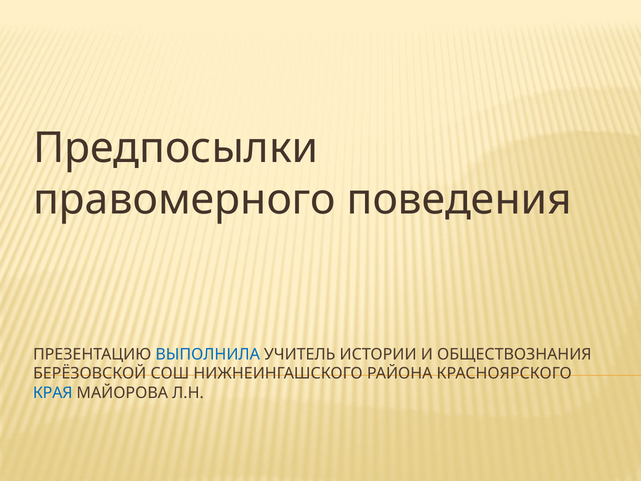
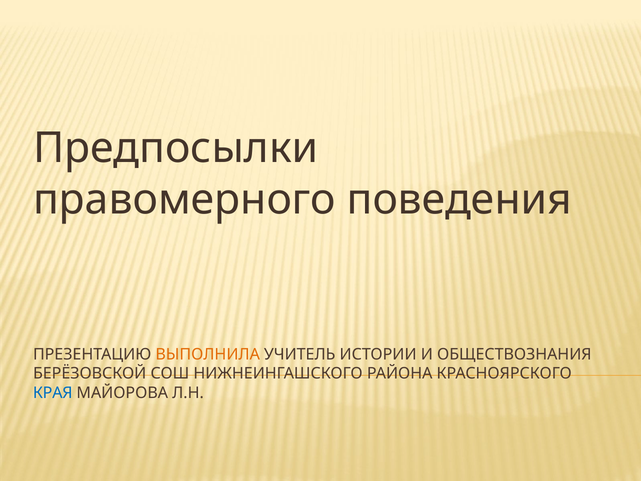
ВЫПОЛНИЛА colour: blue -> orange (208, 354)
